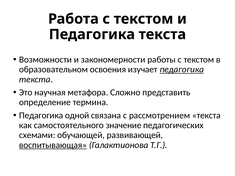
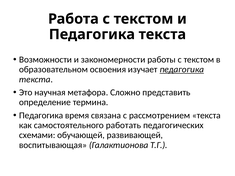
одной: одной -> время (77, 116)
значение: значение -> работать (123, 125)
воспитывающая underline: present -> none (53, 145)
